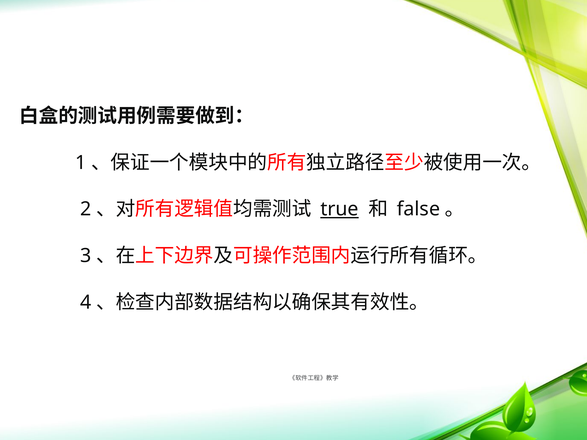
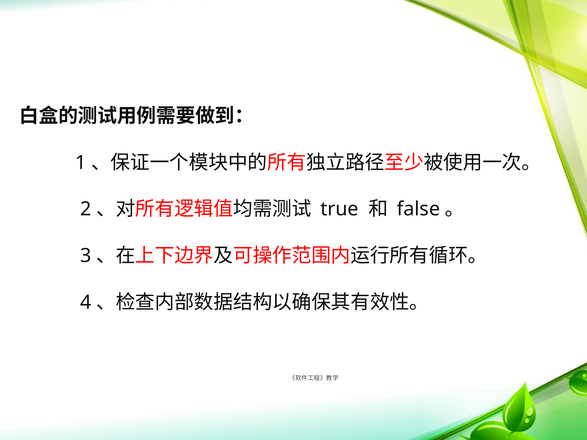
true underline: present -> none (339, 209)
